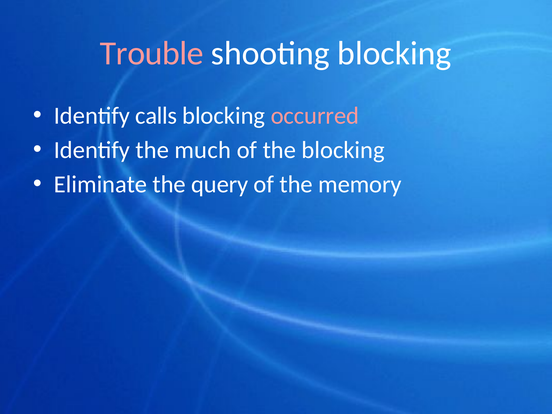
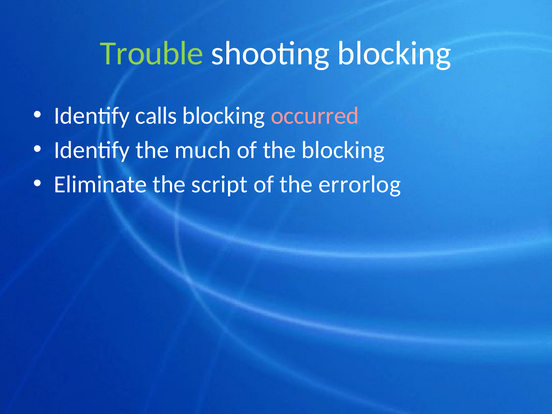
Trouble colour: pink -> light green (152, 53)
query: query -> script (220, 185)
memory: memory -> errorlog (360, 185)
